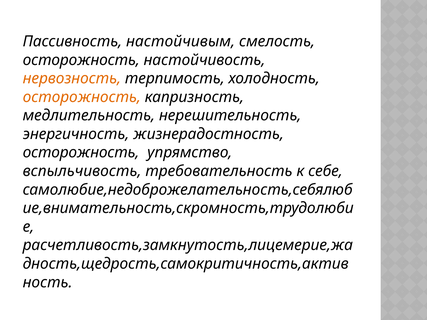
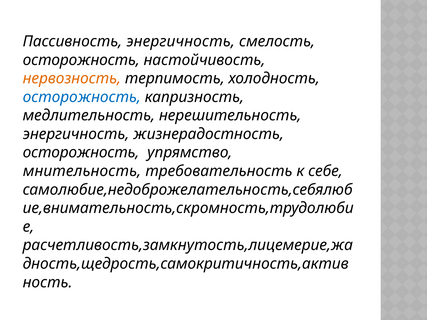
Пассивность настойчивым: настойчивым -> энергичность (181, 41)
осторожность colour: orange -> blue (82, 97)
вспыльчивость: вспыльчивость -> мнительность (82, 171)
